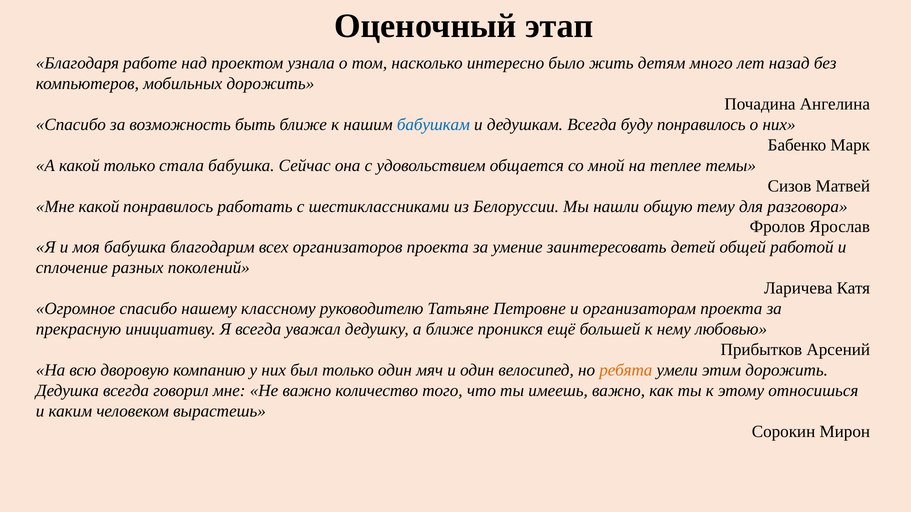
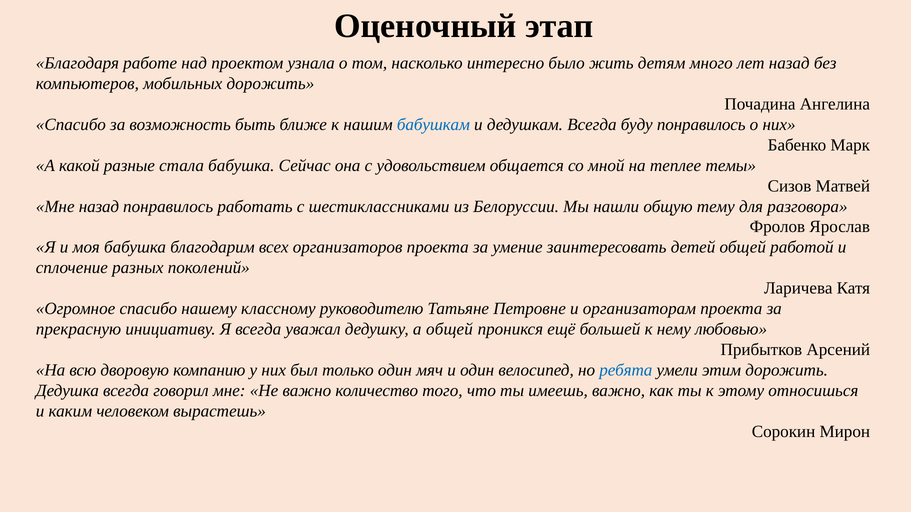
какой только: только -> разные (129, 166)
Мне какой: какой -> назад (99, 207)
а ближе: ближе -> общей (450, 330)
ребята colour: orange -> blue (626, 371)
